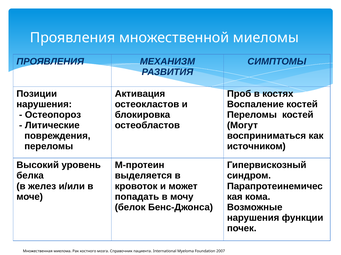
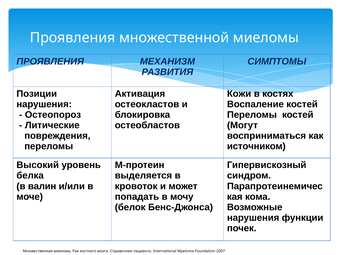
Проб: Проб -> Кожи (239, 94)
желез: желез -> валин (42, 187)
